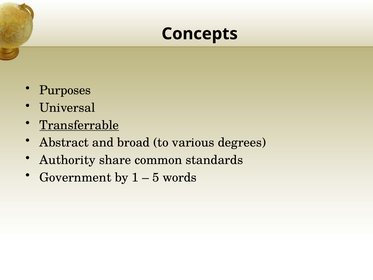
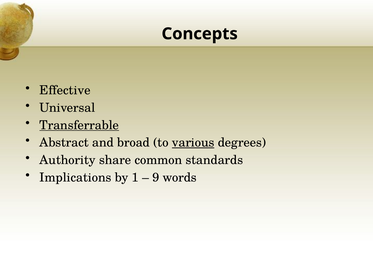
Purposes: Purposes -> Effective (65, 90)
various underline: none -> present (193, 142)
Government: Government -> Implications (75, 177)
5: 5 -> 9 (156, 177)
